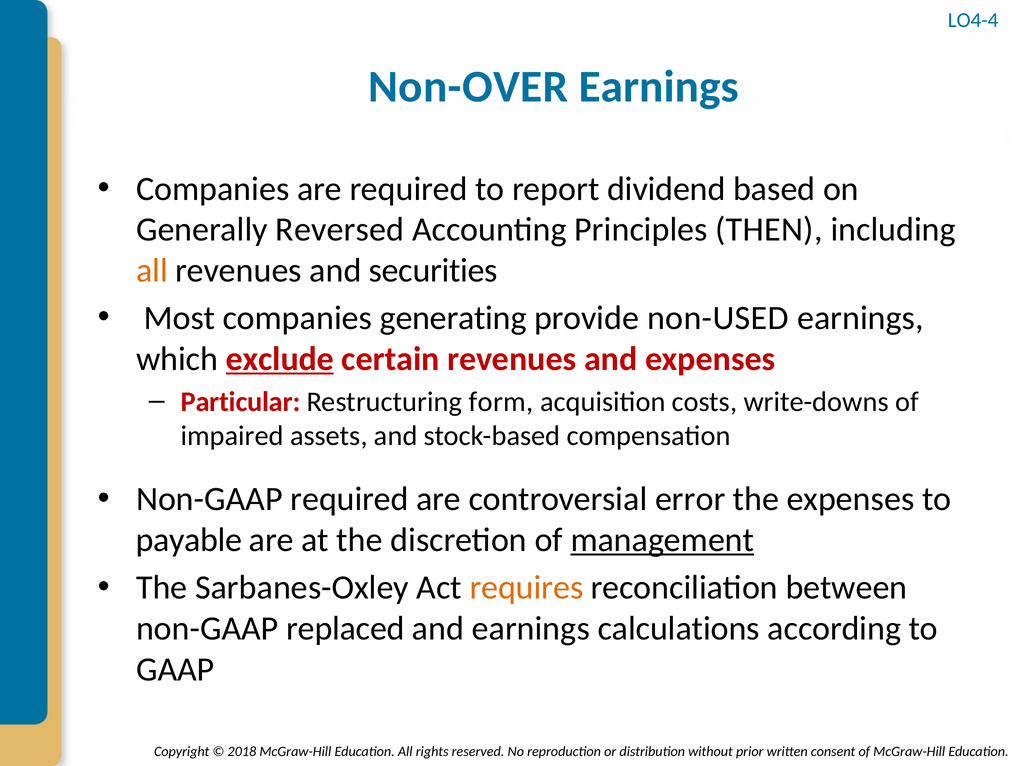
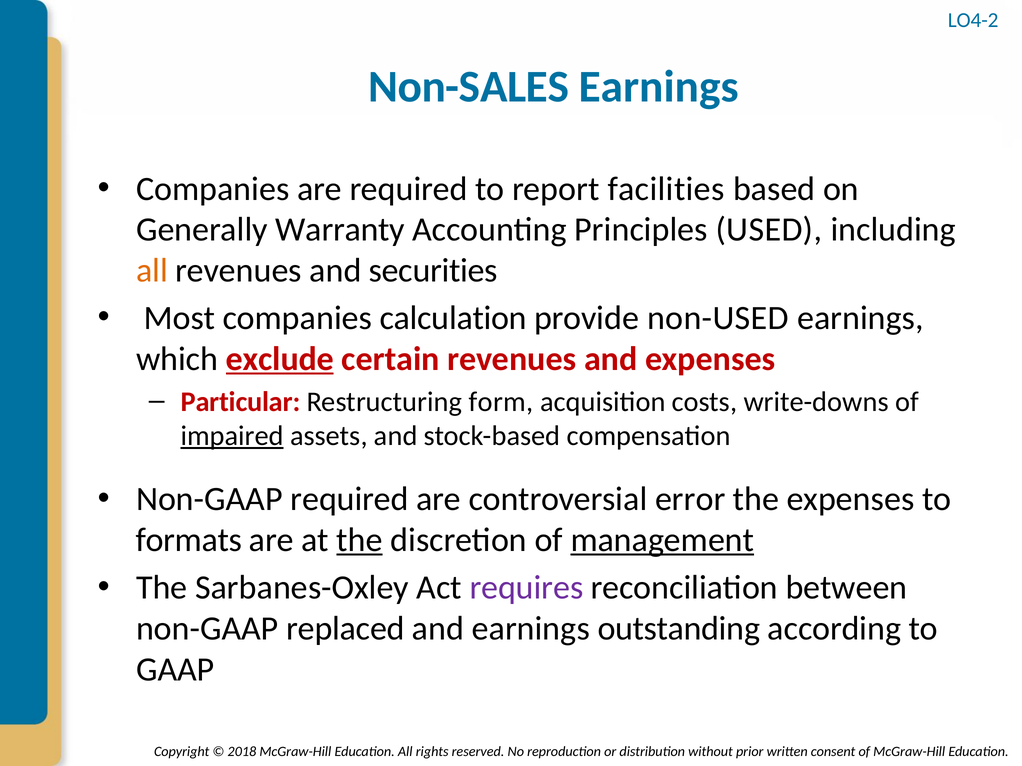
LO4-4: LO4-4 -> LO4-2 (973, 20)
Non-OVER: Non-OVER -> Non-SALES (469, 87)
dividend: dividend -> facilities (666, 189)
Reversed: Reversed -> Warranty (340, 230)
THEN: THEN -> USED (769, 230)
generating: generating -> calculation (453, 318)
impaired underline: none -> present (232, 436)
payable: payable -> formats (189, 540)
the underline: none -> present (360, 540)
requires colour: orange -> purple (526, 588)
calculations: calculations -> outstanding (679, 629)
